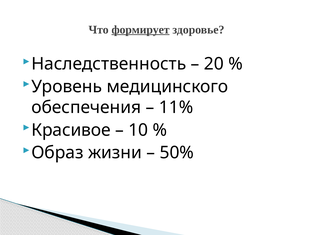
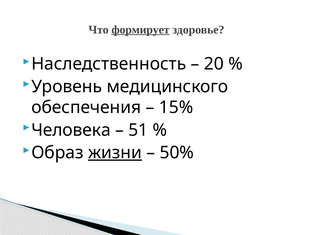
11%: 11% -> 15% (176, 107)
Красивое: Красивое -> Человека (71, 130)
10: 10 -> 51 (138, 130)
жизни underline: none -> present (115, 152)
